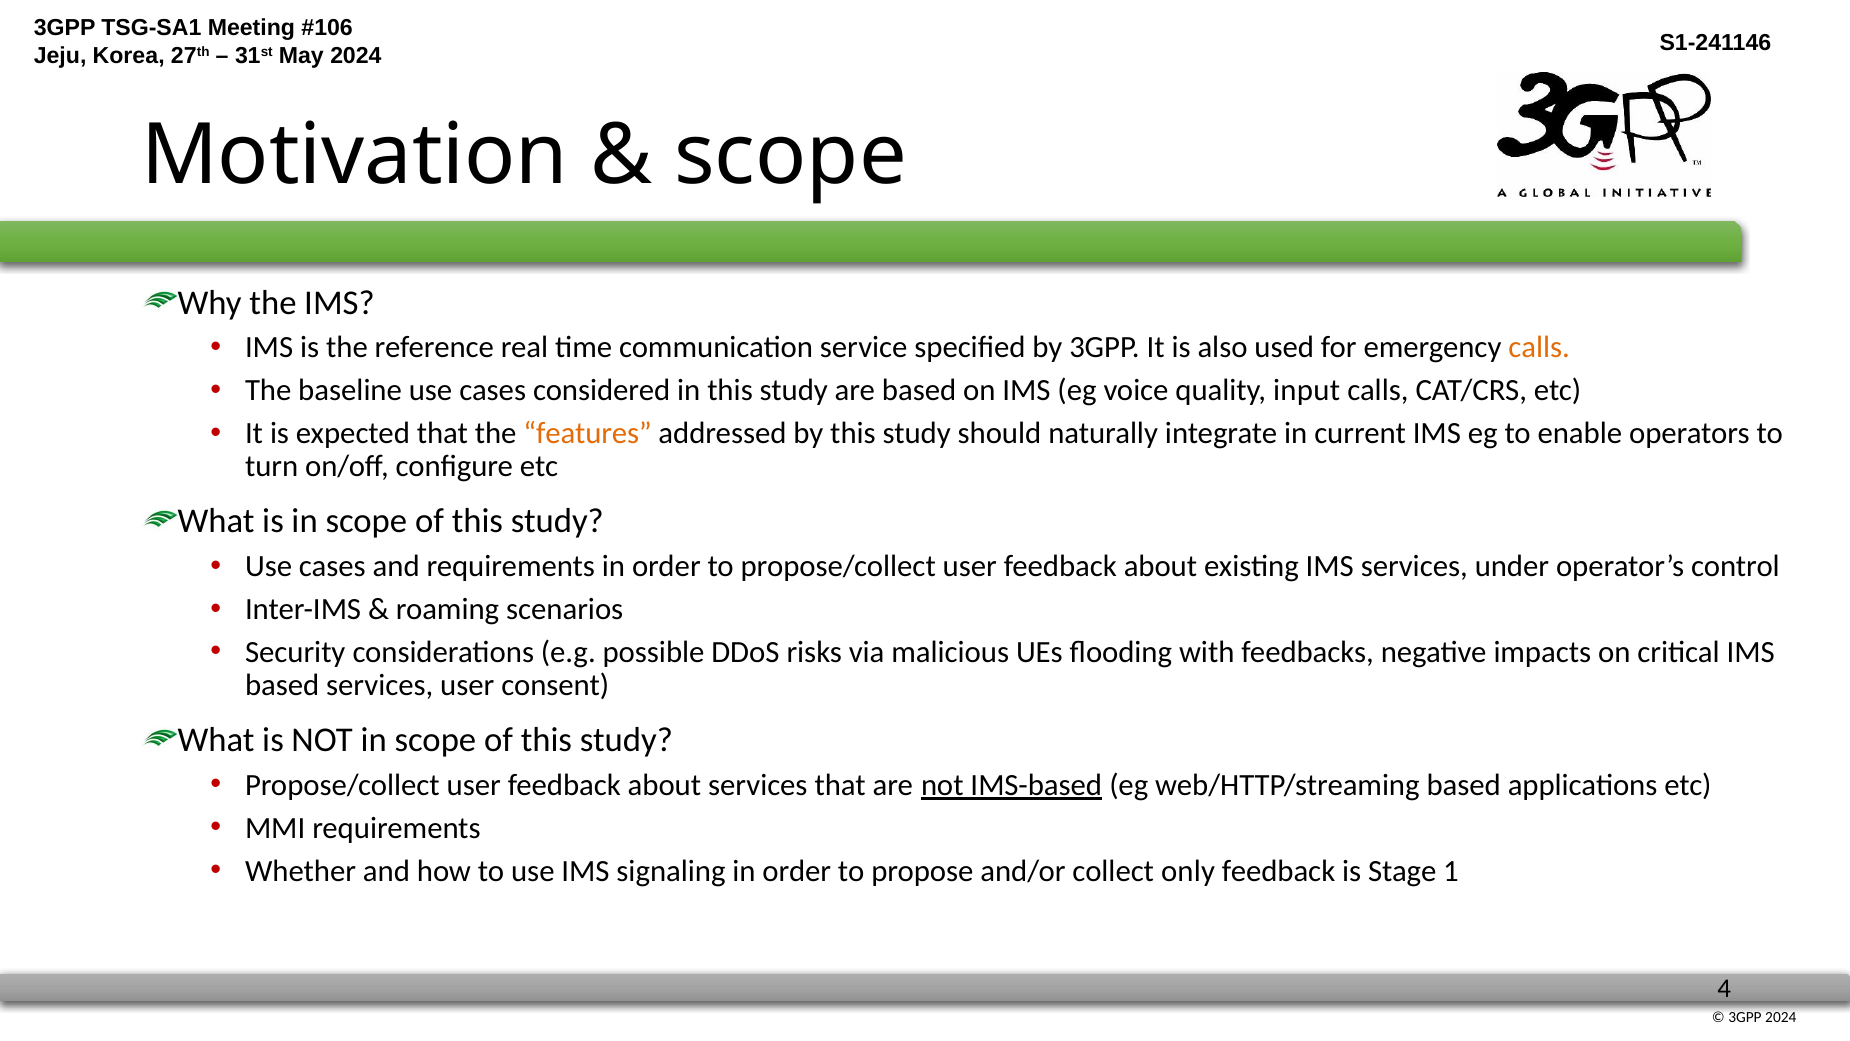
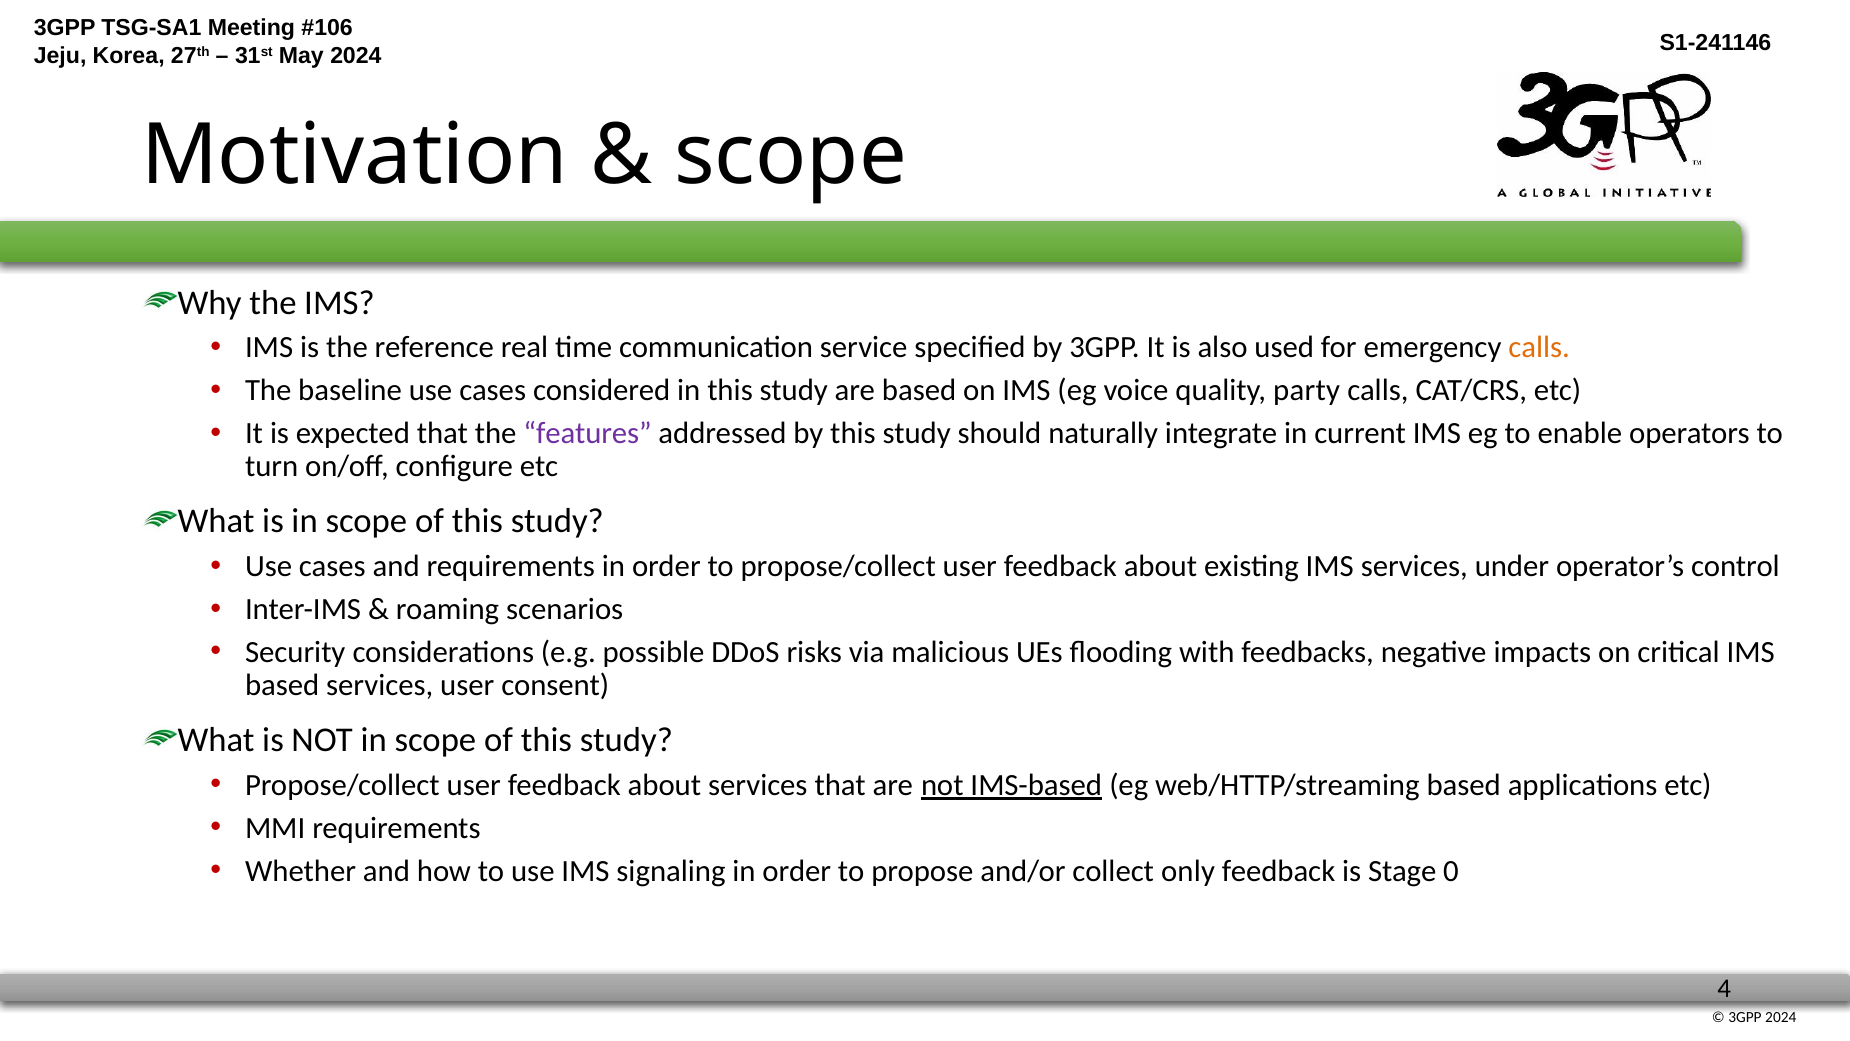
input: input -> party (1307, 390)
features colour: orange -> purple (588, 433)
1: 1 -> 0 (1451, 871)
